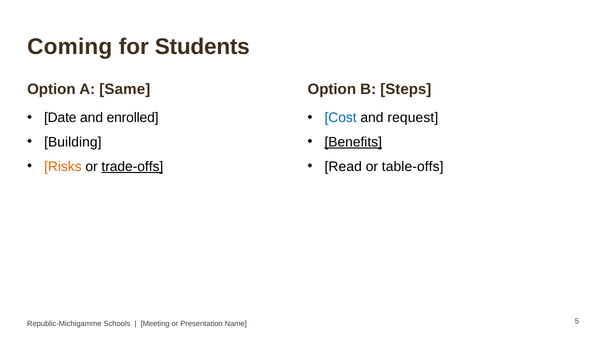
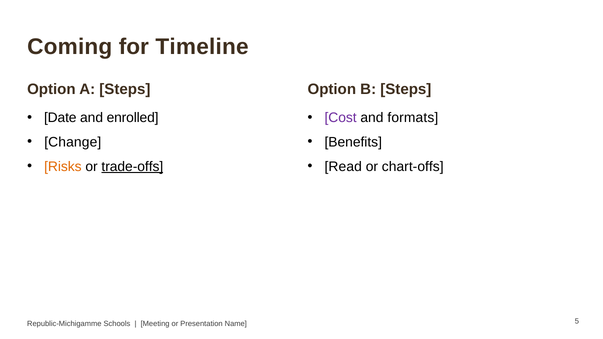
Students: Students -> Timeline (202, 47)
A Same: Same -> Steps (125, 89)
Cost colour: blue -> purple (341, 118)
request: request -> formats (413, 118)
Building: Building -> Change (73, 142)
Benefits underline: present -> none (353, 142)
table-offs: table-offs -> chart-offs (413, 167)
